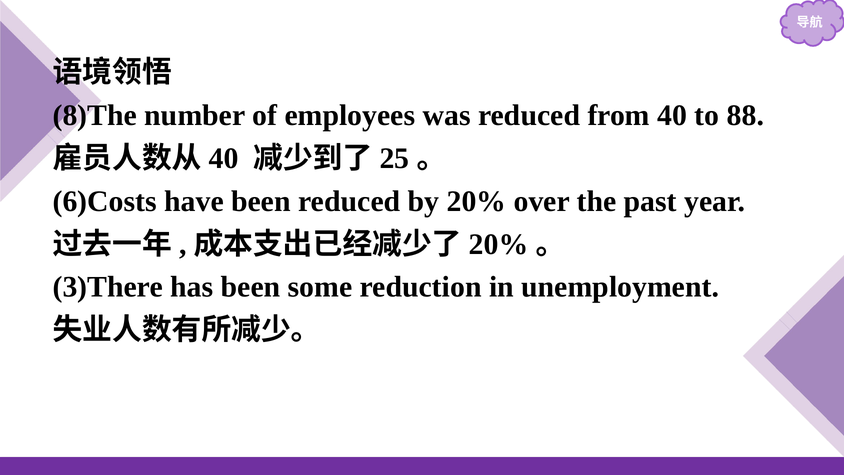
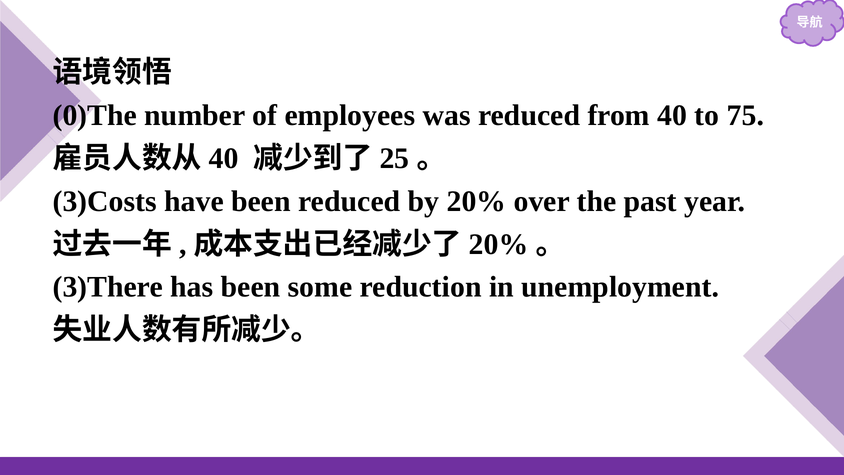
8)The: 8)The -> 0)The (95, 115)
88: 88 -> 75 (745, 115)
6)Costs: 6)Costs -> 3)Costs (105, 201)
